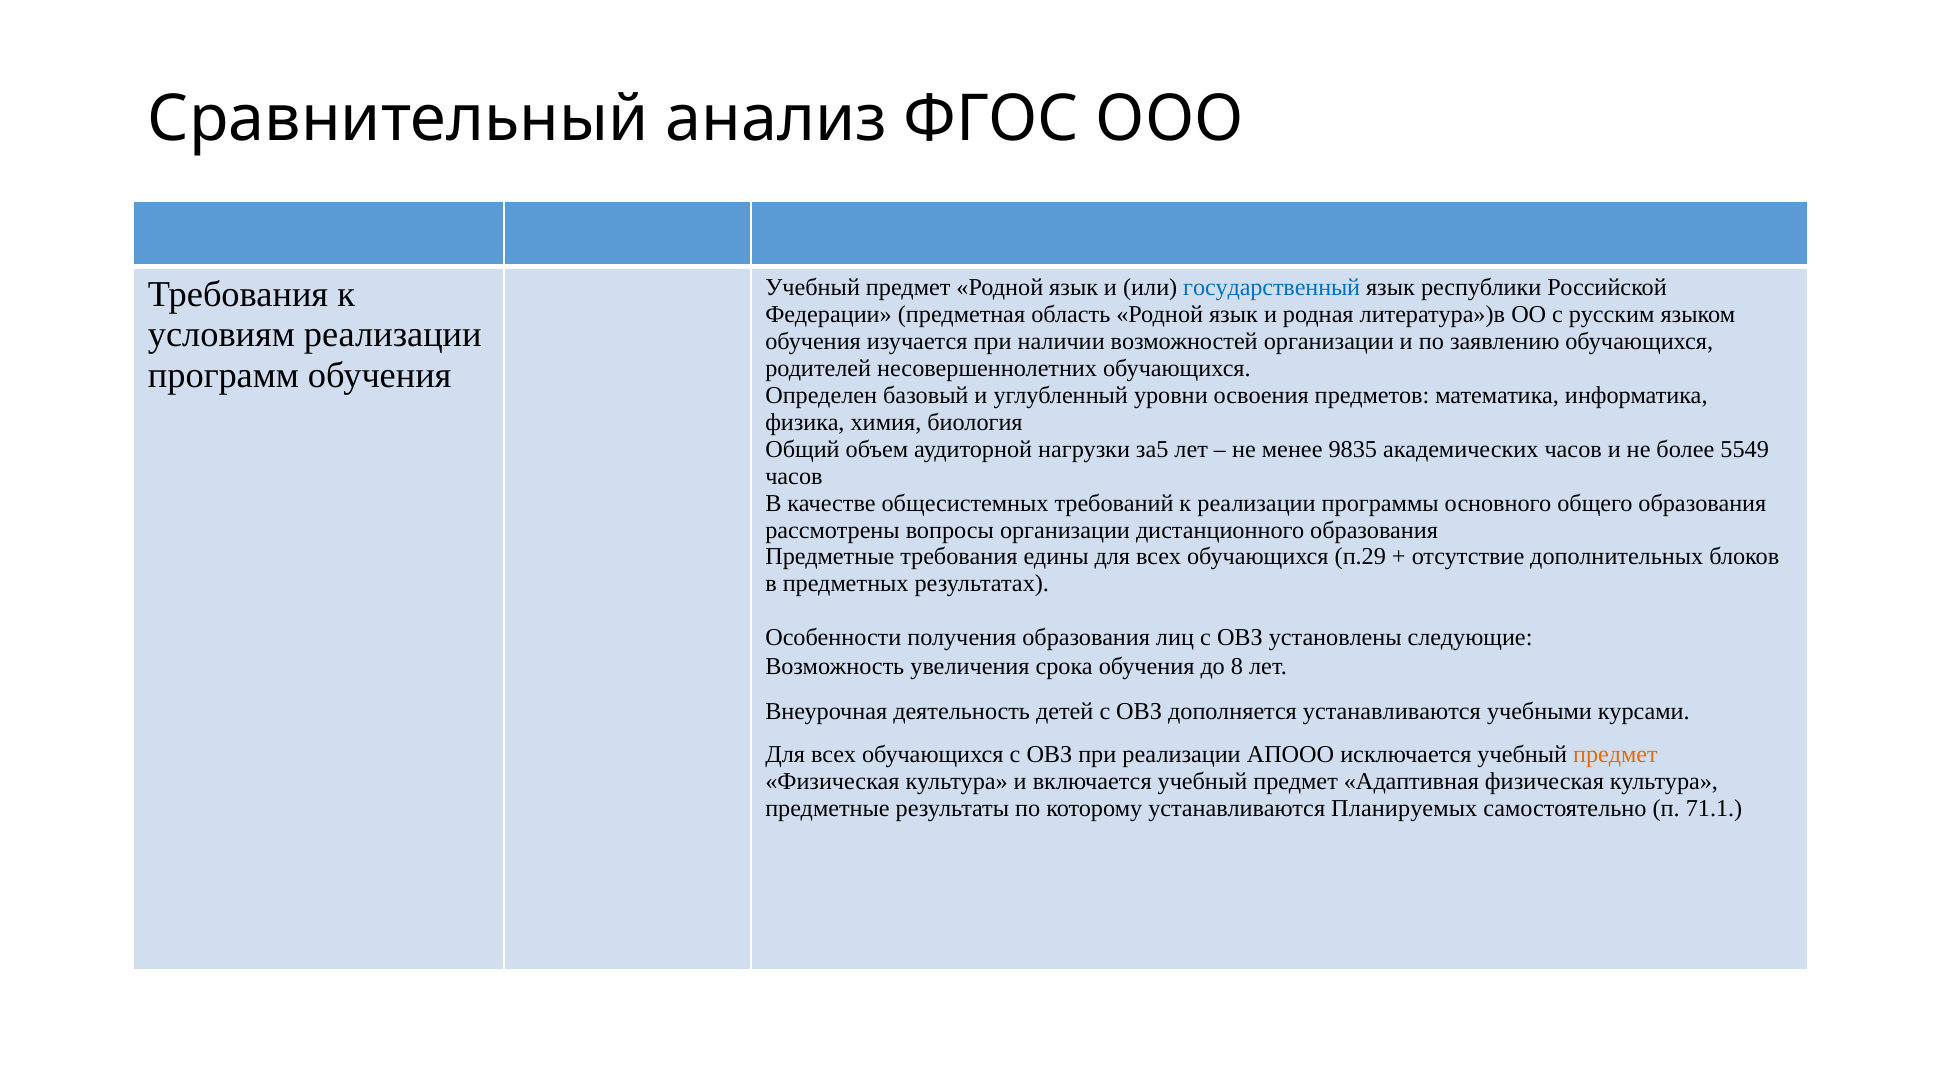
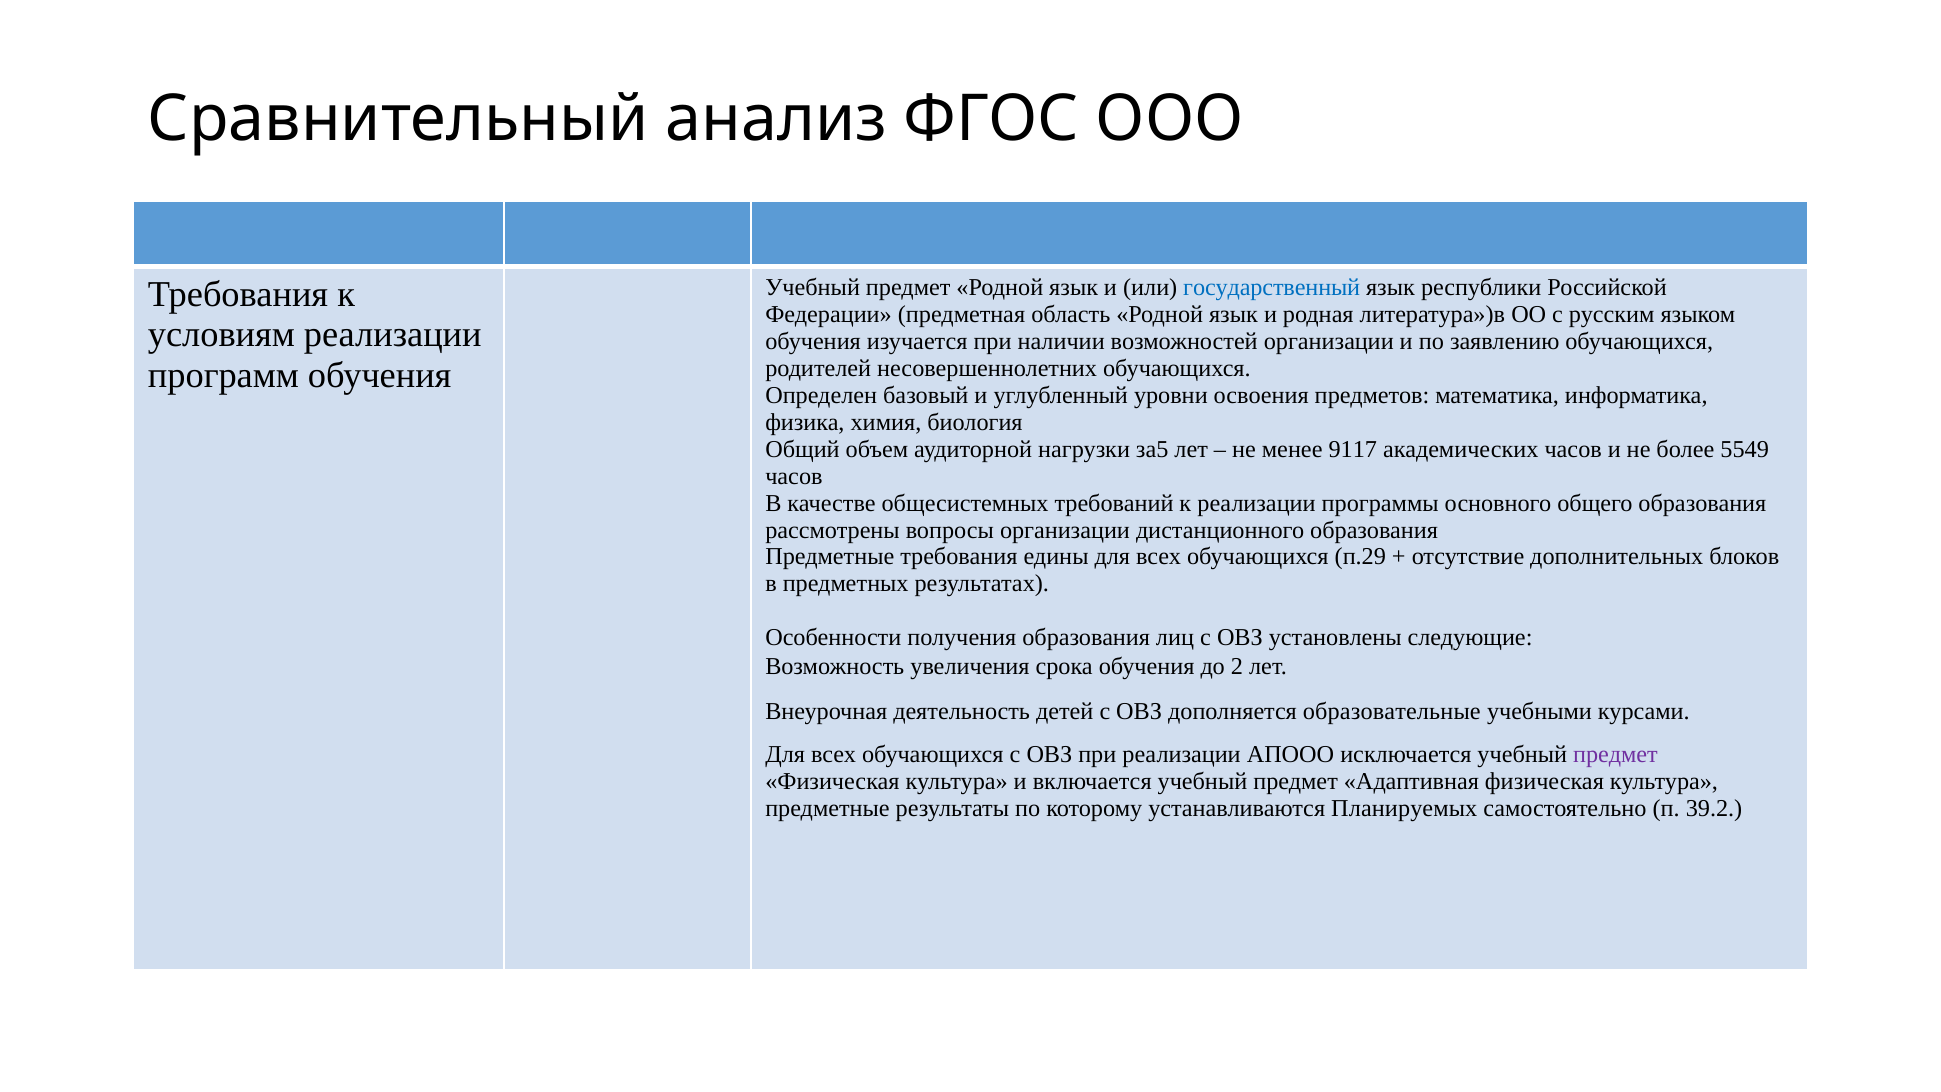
9835: 9835 -> 9117 (1353, 449)
8: 8 -> 2 (1237, 666)
дополняется устанавливаются: устанавливаются -> образовательные (1392, 711)
предмет colour: orange -> purple (1615, 754)
71.1: 71.1 -> 39.2 (1714, 808)
